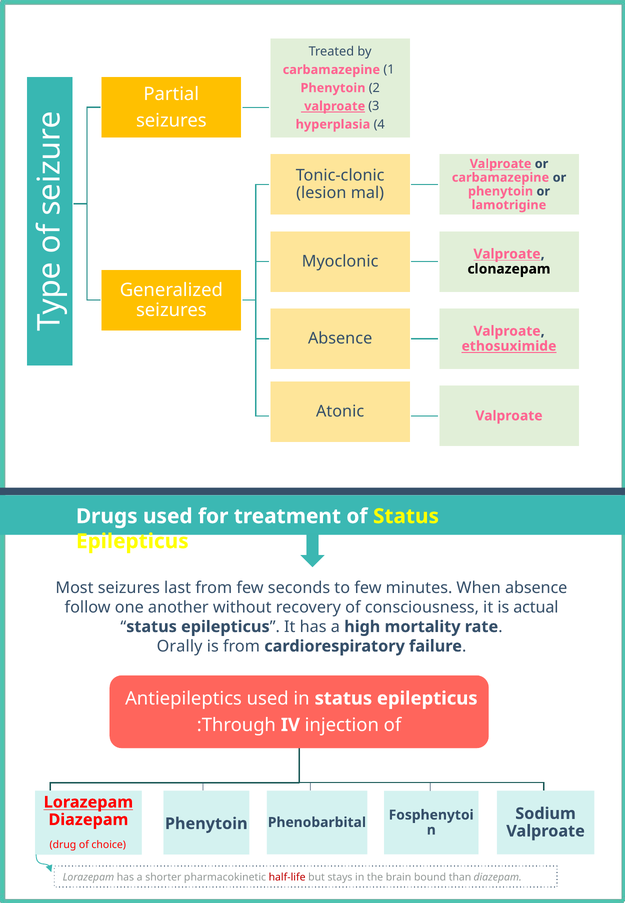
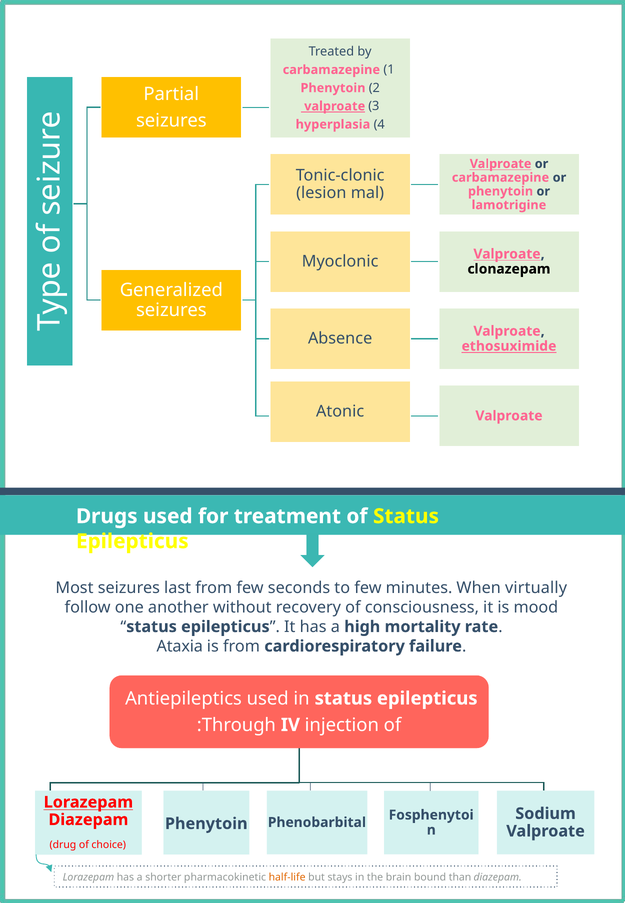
When absence: absence -> virtually (536, 588)
actual: actual -> mood (536, 607)
Orally: Orally -> Ataxia (180, 646)
half-life colour: red -> orange (287, 877)
